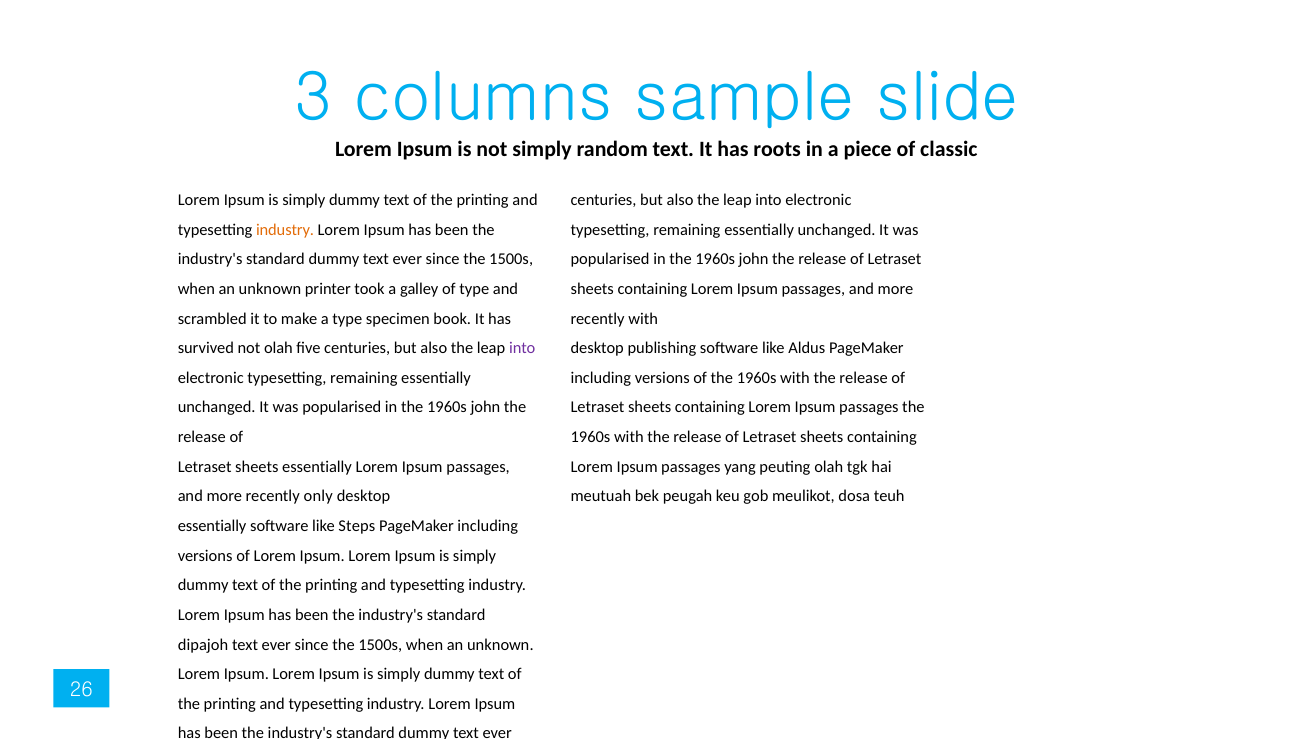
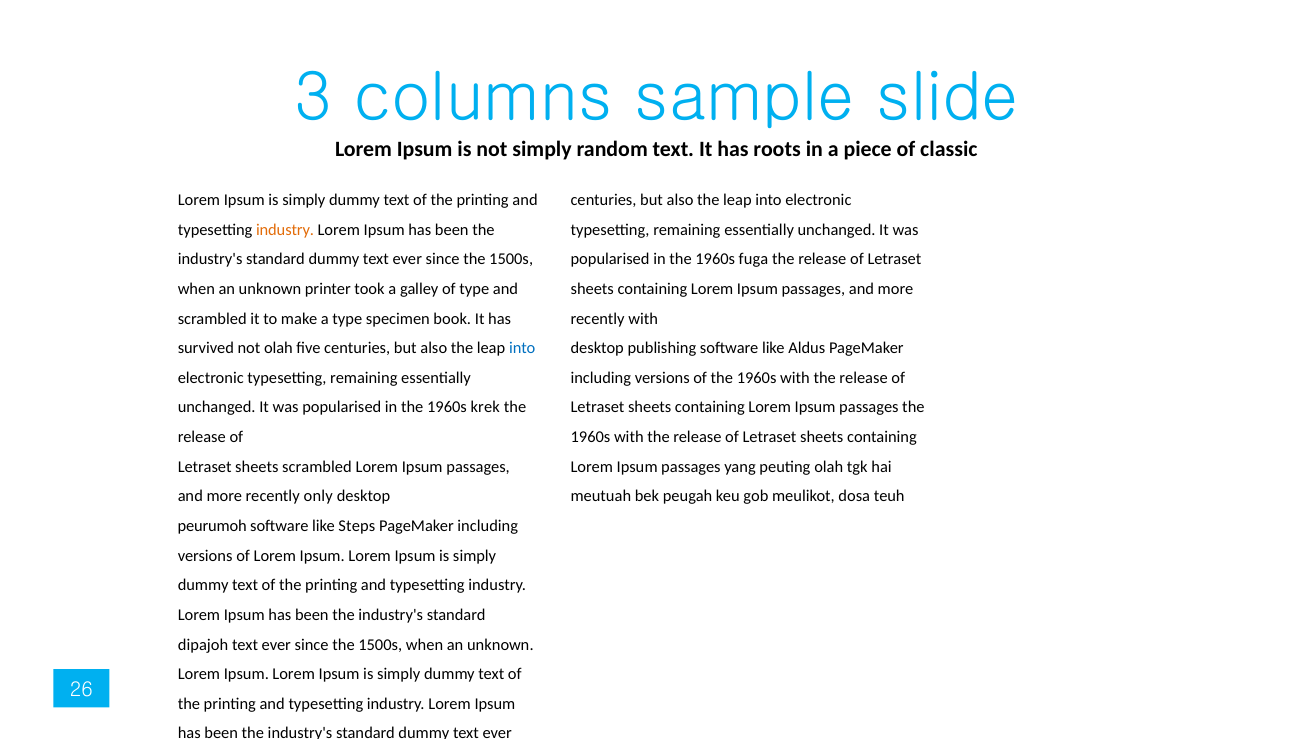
john: john -> fuga (753, 259)
into colour: purple -> blue (522, 348)
john: john -> krek (485, 408)
sheets essentially: essentially -> scrambled (317, 467)
essentially: essentially -> peurumoh (212, 526)
